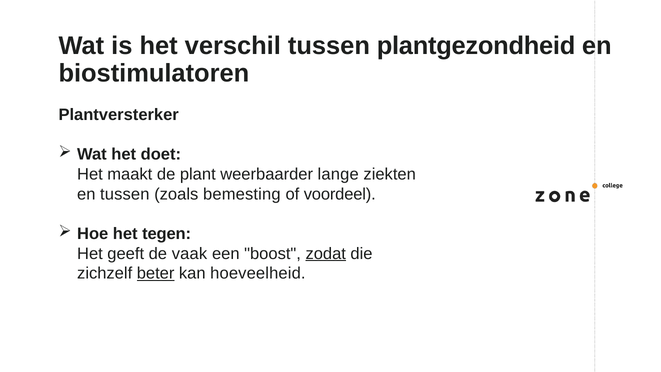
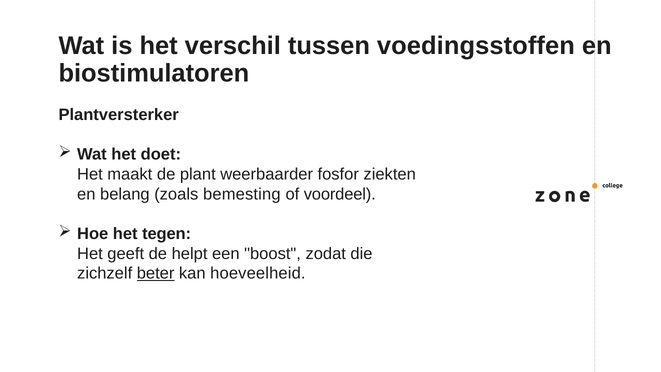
plantgezondheid: plantgezondheid -> voedingsstoffen (476, 46)
lange: lange -> fosfor (338, 174)
en tussen: tussen -> belang (125, 194)
vaak: vaak -> helpt (190, 253)
zodat underline: present -> none (326, 253)
